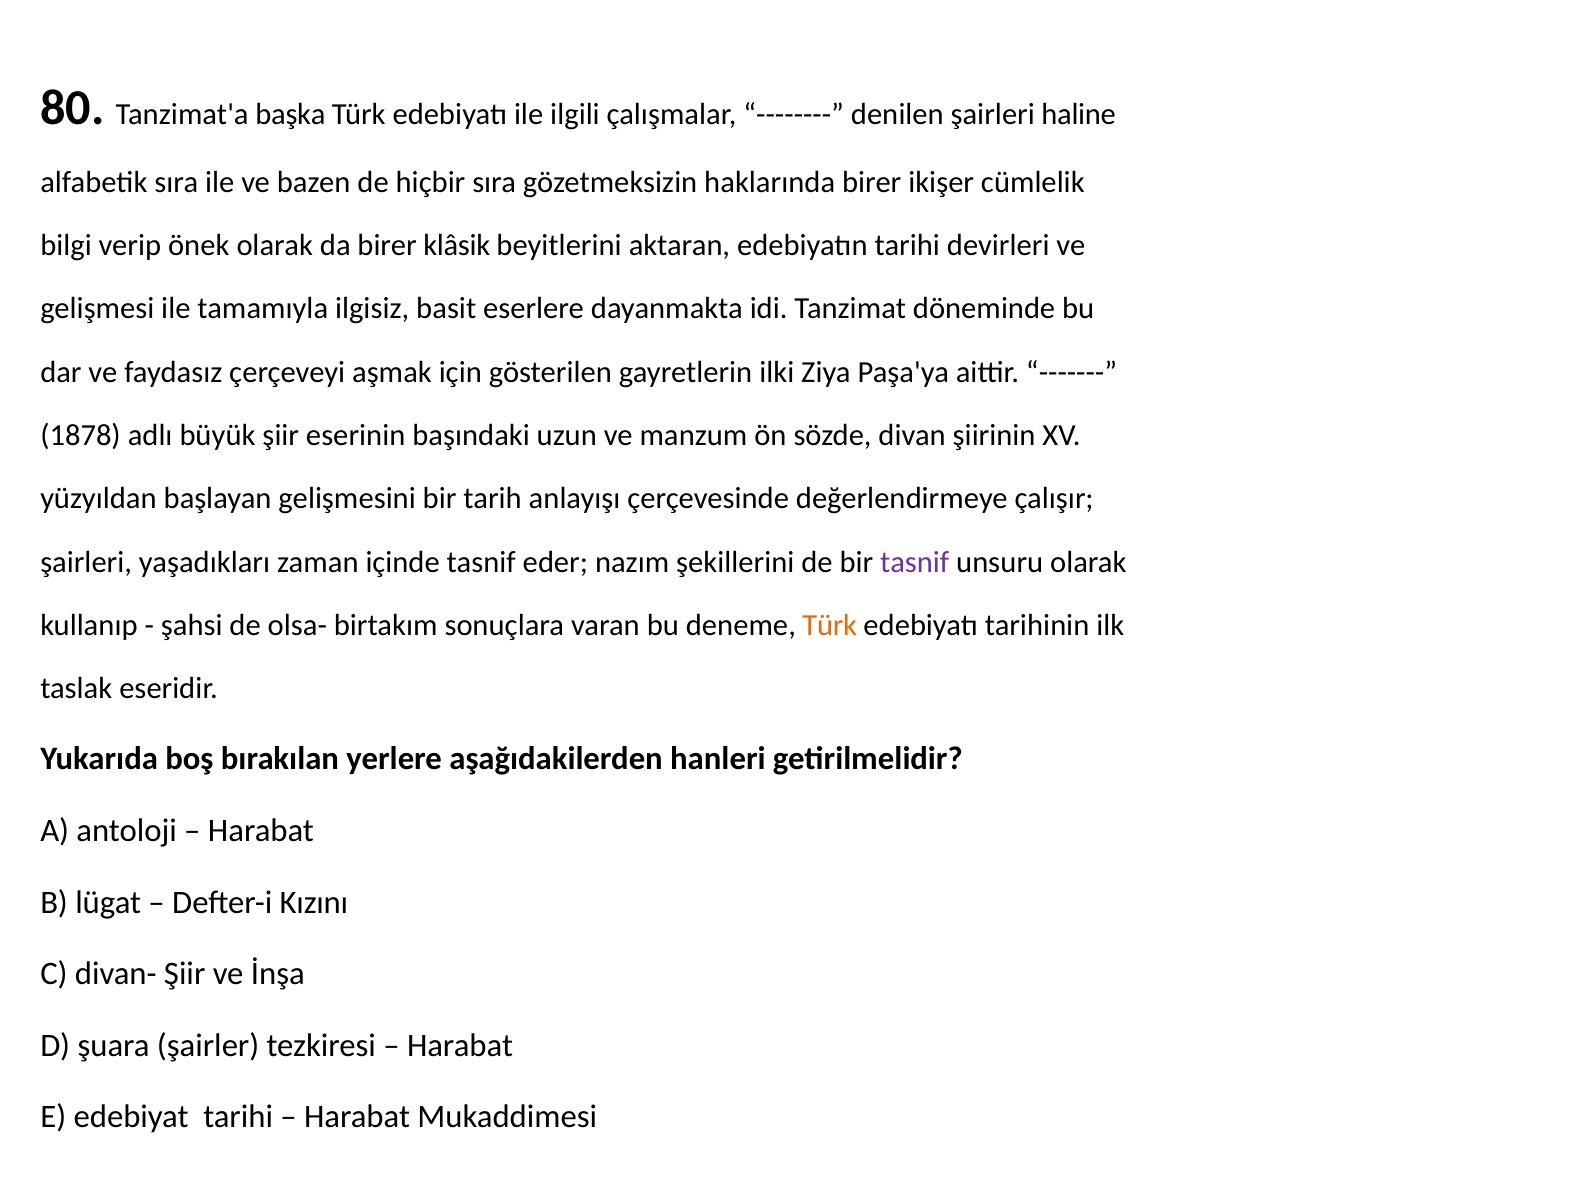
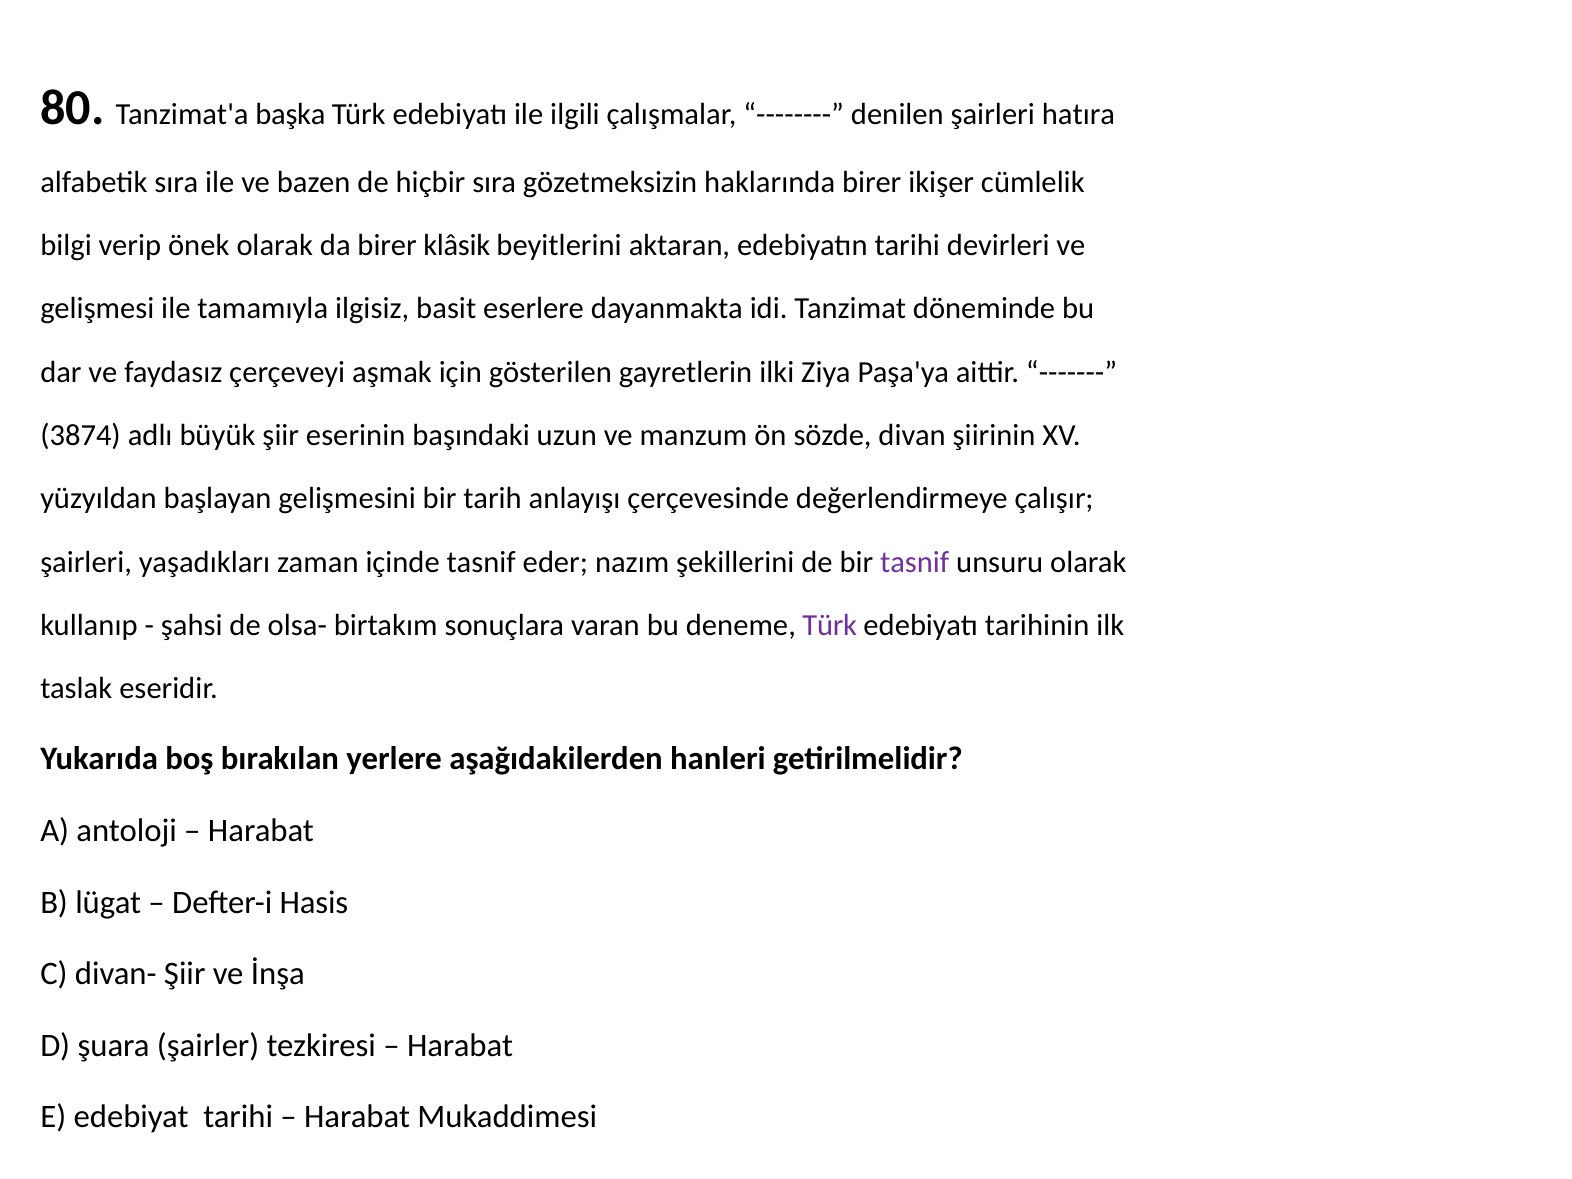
haline: haline -> hatıra (1078, 115)
1878: 1878 -> 3874 (81, 435)
Türk colour: orange -> purple (830, 625)
Kızını: Kızını -> Hasis (314, 902)
